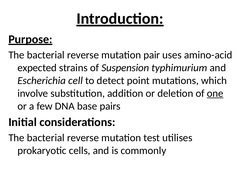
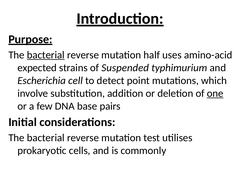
bacterial underline: none -> present (46, 55)
pair: pair -> half (152, 55)
Suspension: Suspension -> Suspended (125, 68)
